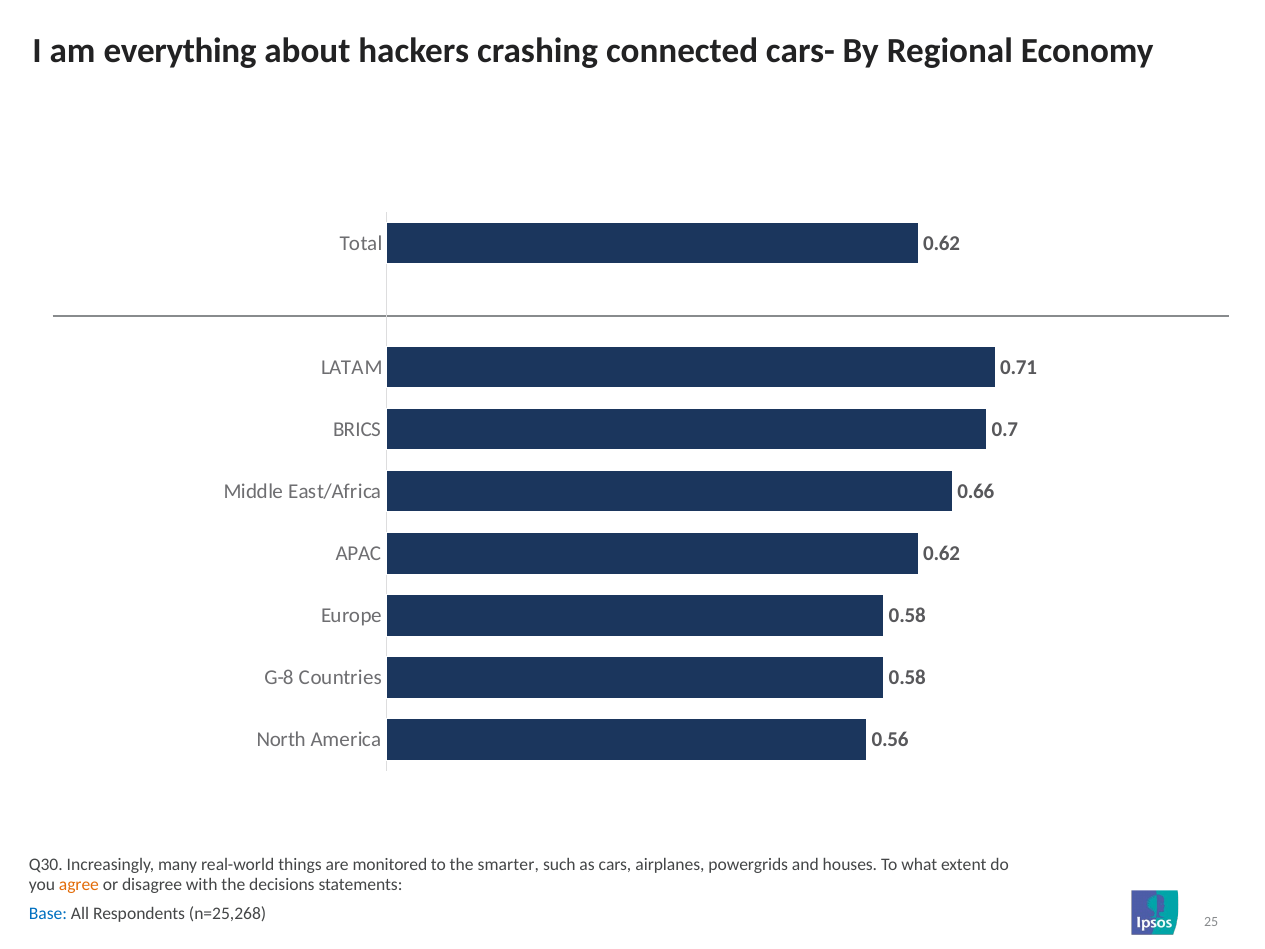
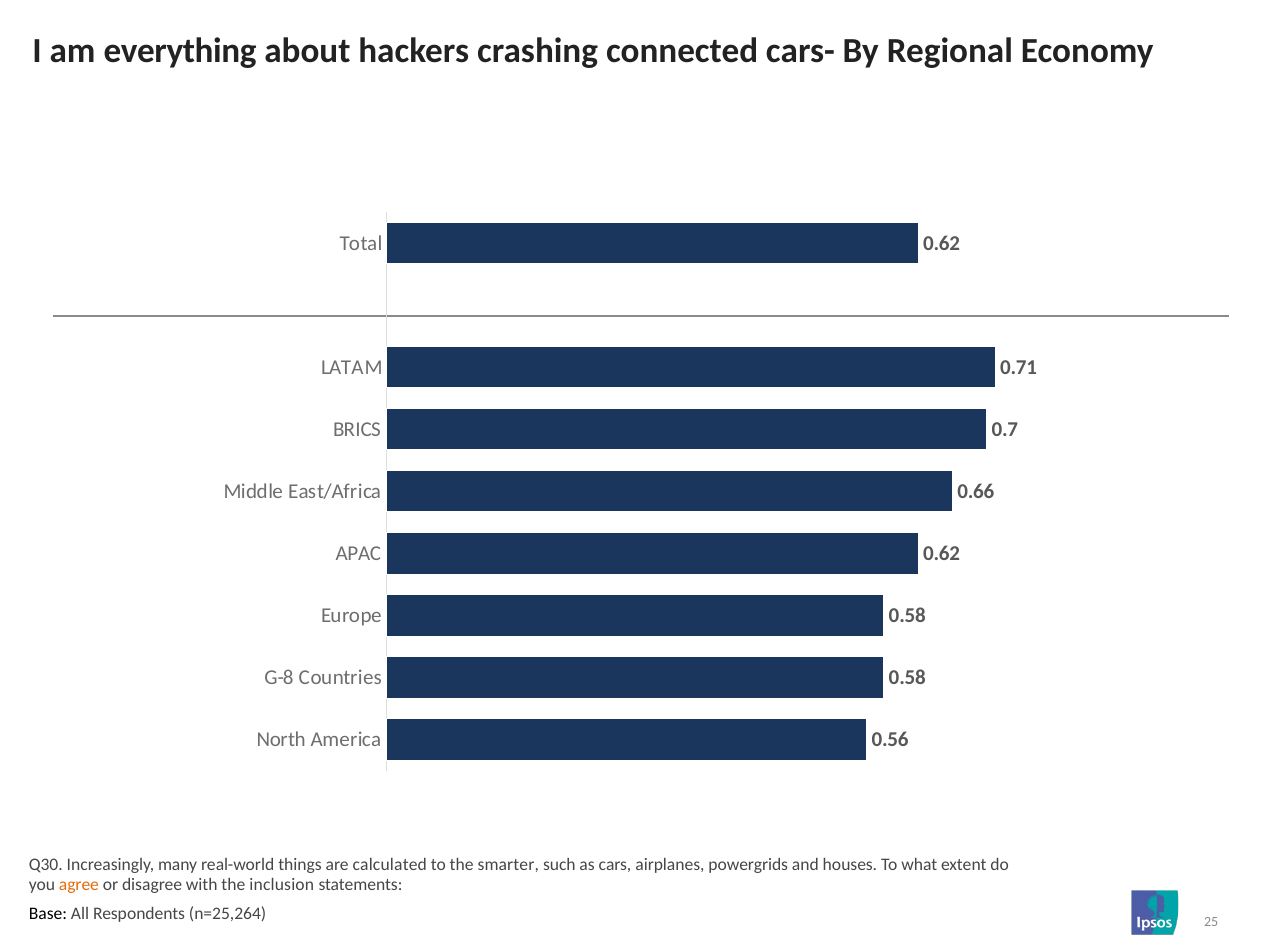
monitored: monitored -> calculated (390, 864)
decisions: decisions -> inclusion (282, 884)
Base colour: blue -> black (48, 913)
n=25,268: n=25,268 -> n=25,264 (228, 913)
